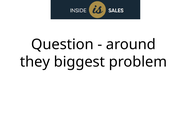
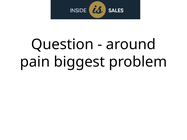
they: they -> pain (35, 62)
